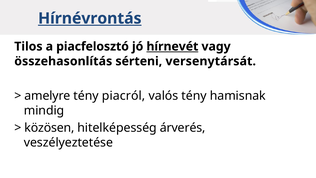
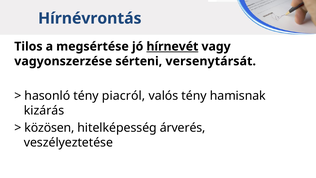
Hírnévrontás underline: present -> none (90, 18)
piacfelosztó: piacfelosztó -> megsértése (92, 46)
összehasonlítás: összehasonlítás -> vagyonszerzése (63, 61)
amelyre: amelyre -> hasonló (47, 96)
mindig: mindig -> kizárás (44, 110)
